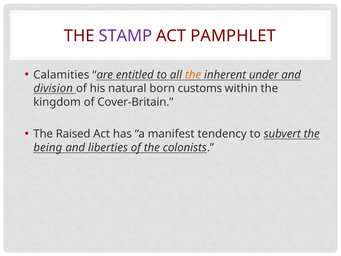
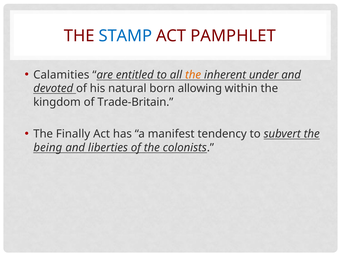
STAMP colour: purple -> blue (125, 36)
division: division -> devoted (53, 88)
customs: customs -> allowing (200, 88)
Cover-Britain: Cover-Britain -> Trade-Britain (135, 102)
Raised: Raised -> Finally (73, 134)
